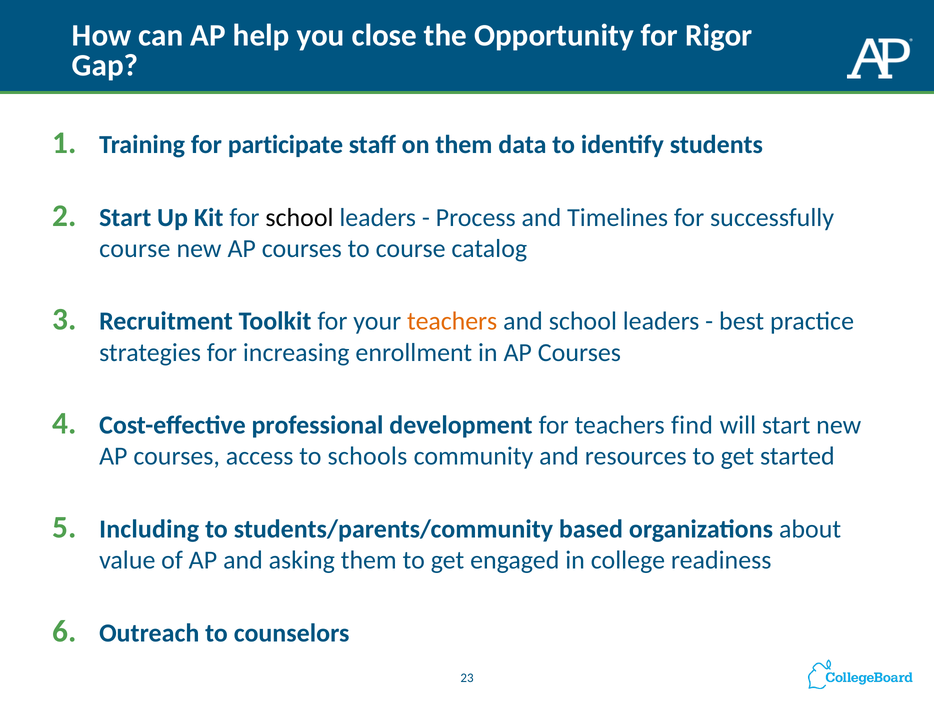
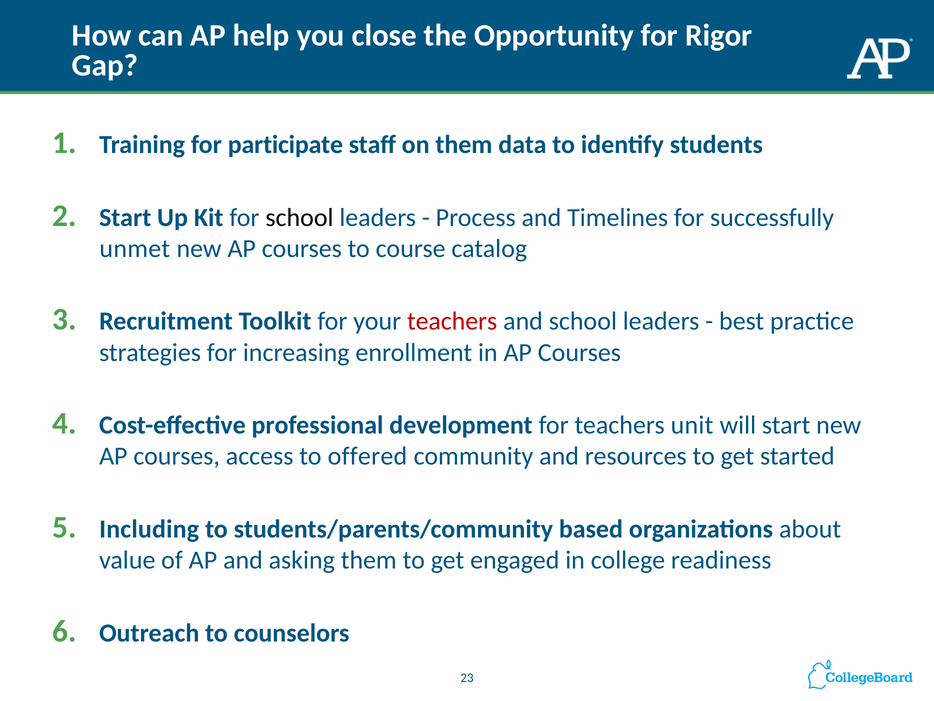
course: course -> unmet (135, 248)
teachers colour: orange -> red (452, 321)
find: find -> unit (692, 425)
schools: schools -> offered (367, 456)
